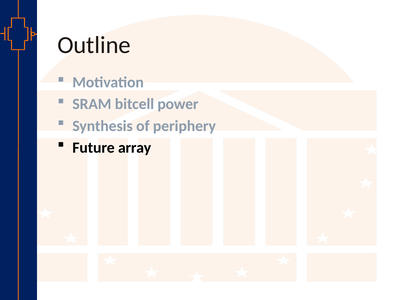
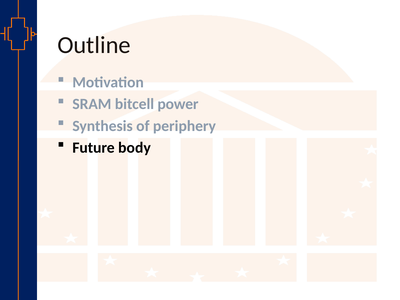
array: array -> body (134, 148)
